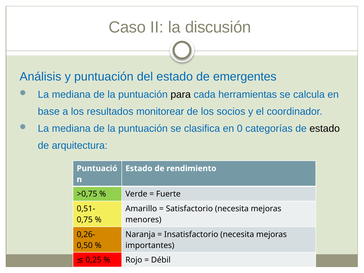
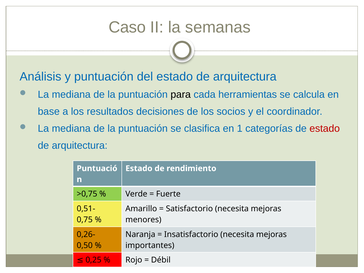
discusión: discusión -> semanas (218, 27)
del estado de emergentes: emergentes -> arquitectura (245, 77)
monitorear: monitorear -> decisiones (160, 112)
0: 0 -> 1 (240, 129)
estado colour: black -> red (325, 129)
